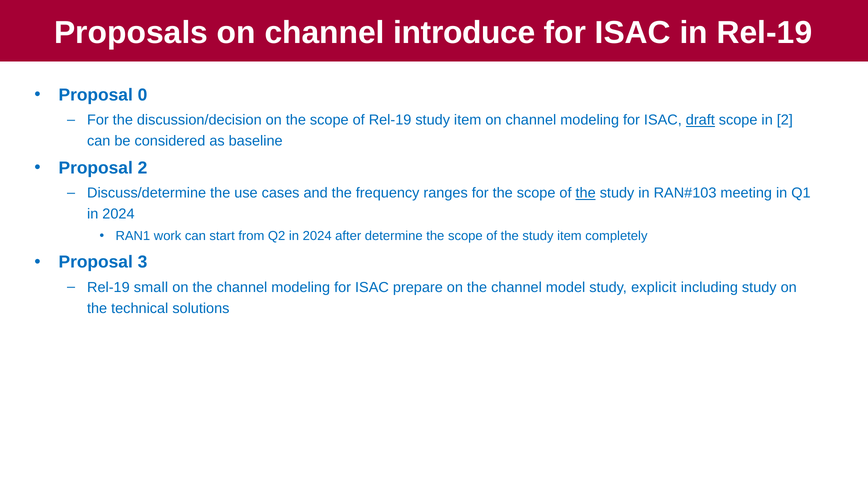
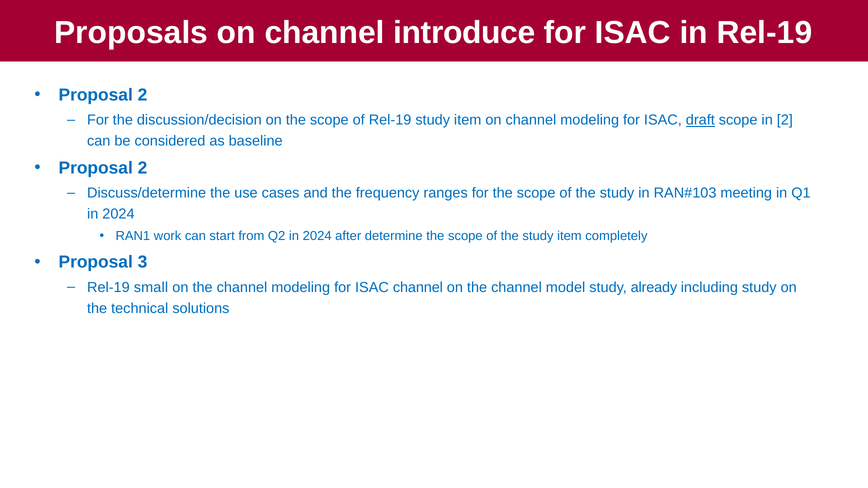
0: 0 -> 2 (142, 95)
the underline: present -> none (586, 193)
ISAC prepare: prepare -> channel (418, 288)
explicit: explicit -> already (654, 288)
